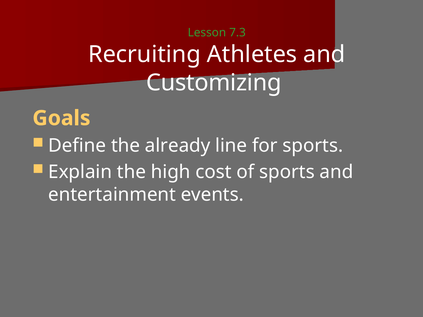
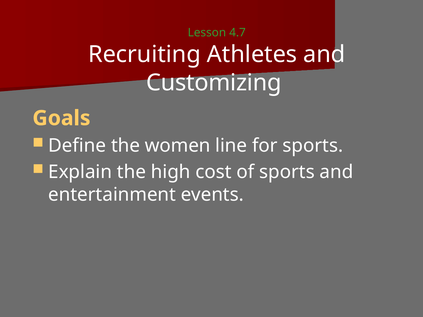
7.3: 7.3 -> 4.7 (238, 33)
already: already -> women (178, 146)
